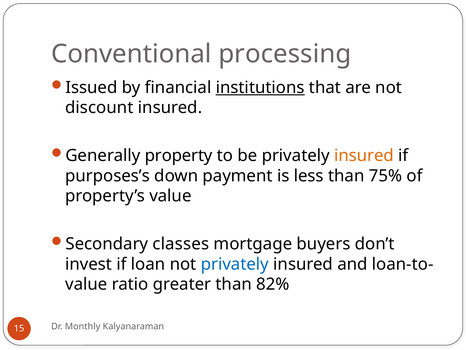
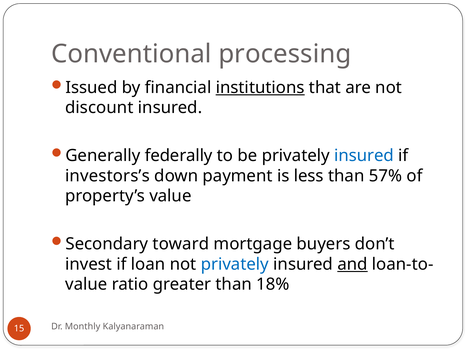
property: property -> federally (179, 155)
insured colour: orange -> blue (364, 155)
purposes’s: purposes’s -> investors’s (107, 176)
75%: 75% -> 57% (385, 176)
classes: classes -> toward (181, 244)
and underline: none -> present (352, 264)
82%: 82% -> 18% (273, 284)
